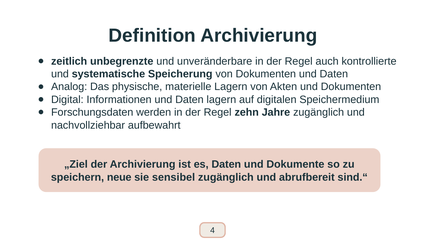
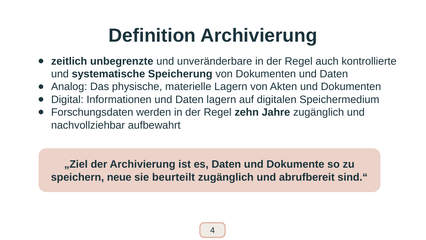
sensibel: sensibel -> beurteilt (174, 177)
